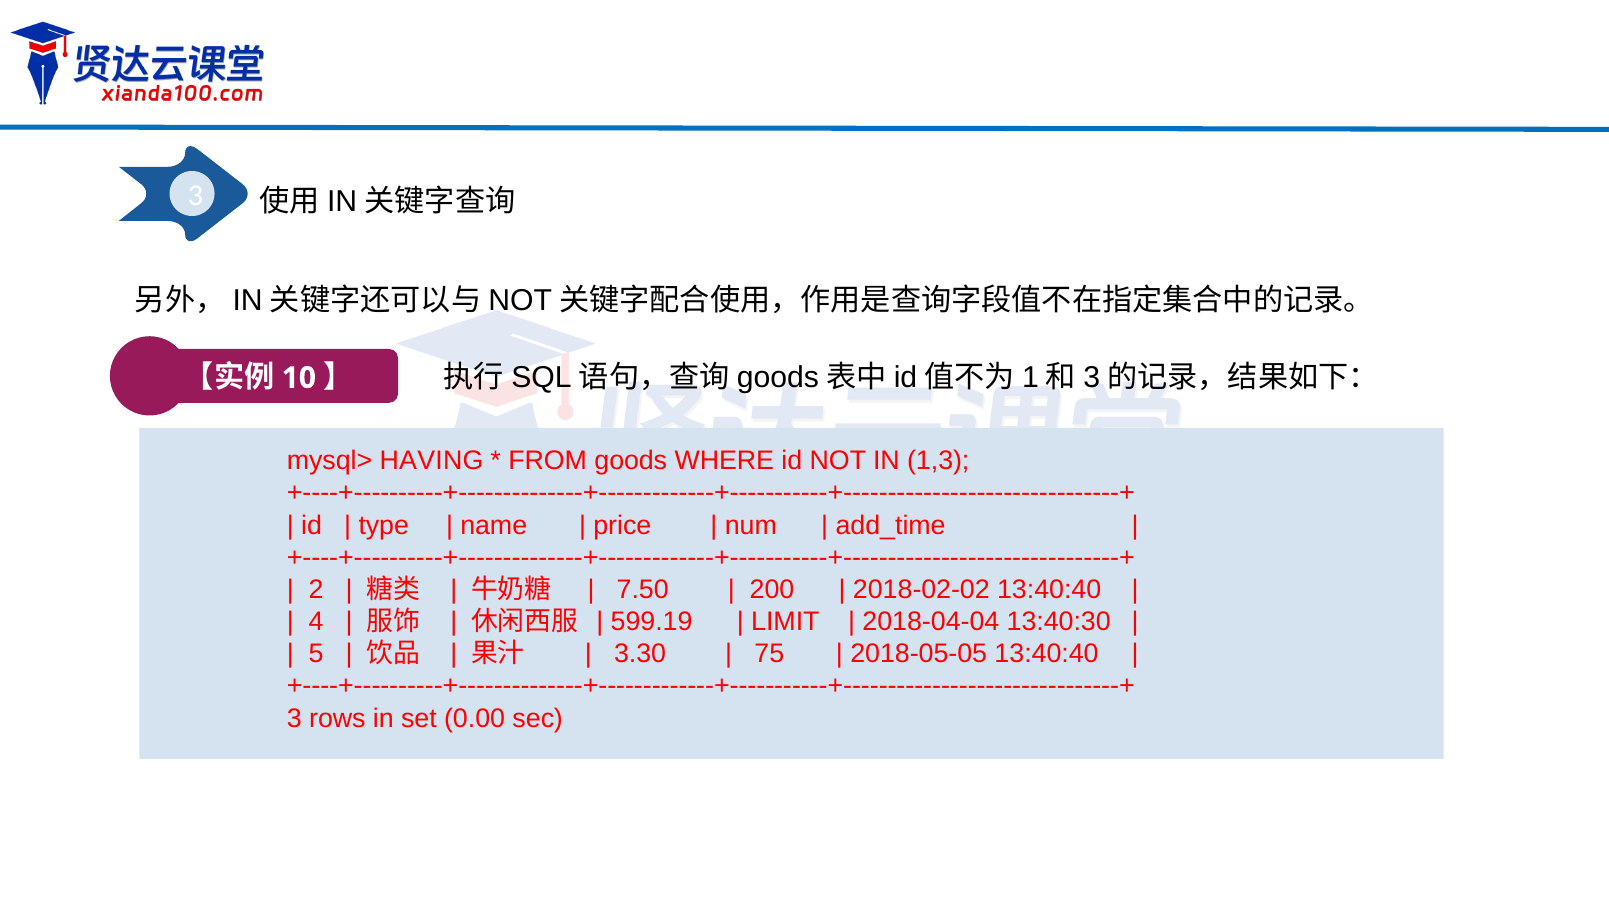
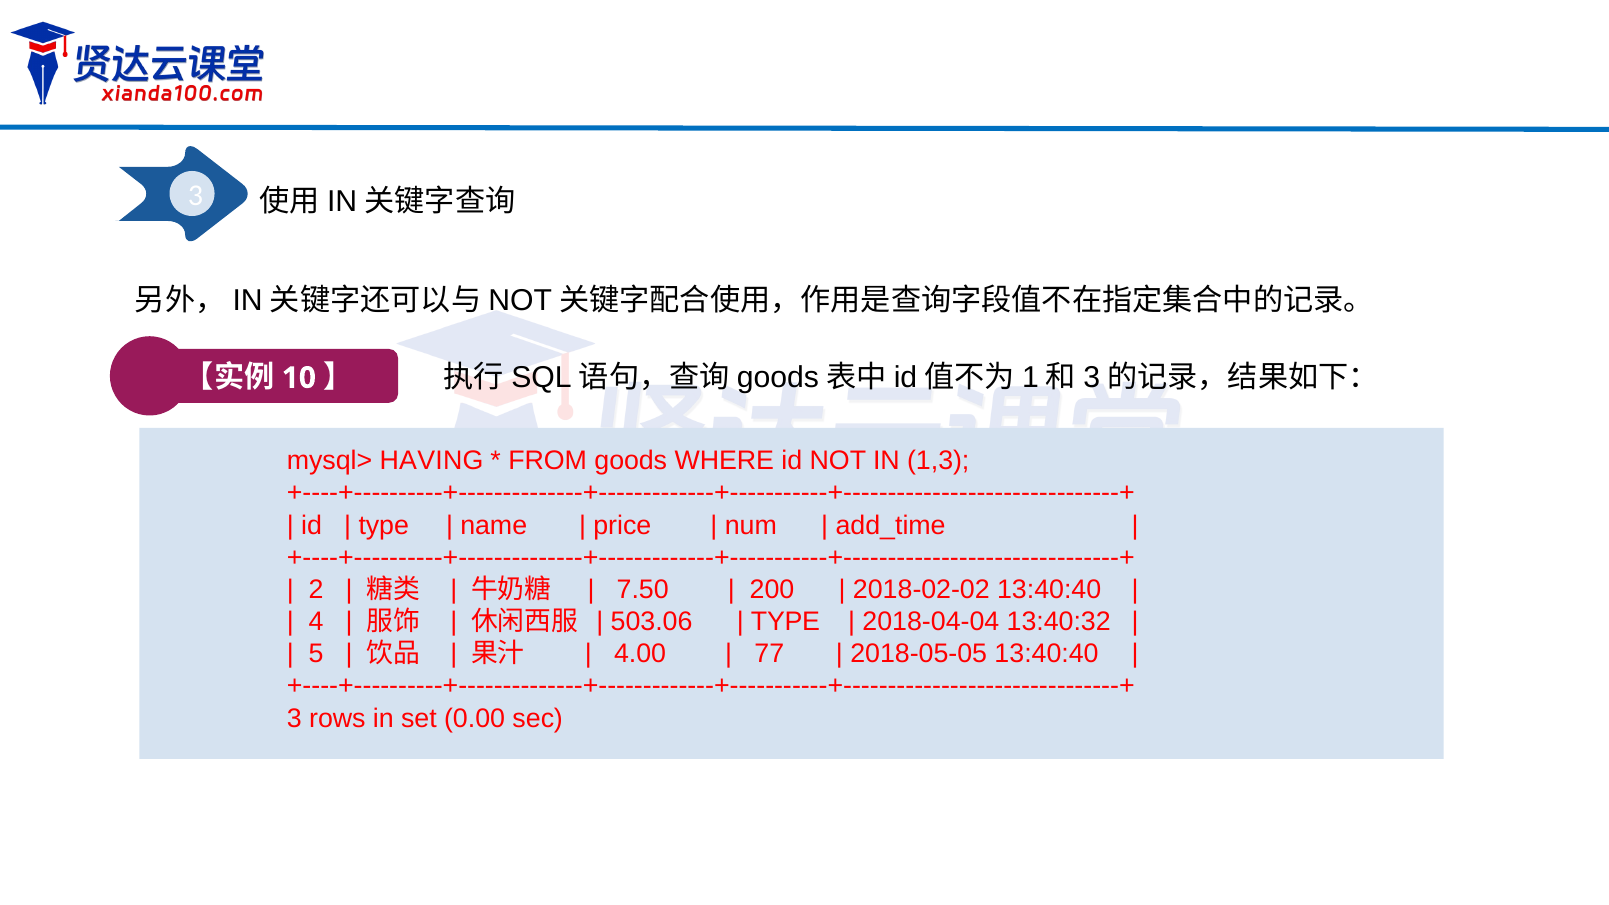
599.19: 599.19 -> 503.06 (652, 622)
LIMIT: LIMIT -> TYPE (786, 622)
13:40:30: 13:40:30 -> 13:40:32 (1059, 622)
3.30: 3.30 -> 4.00 (640, 654)
75: 75 -> 77 (769, 654)
